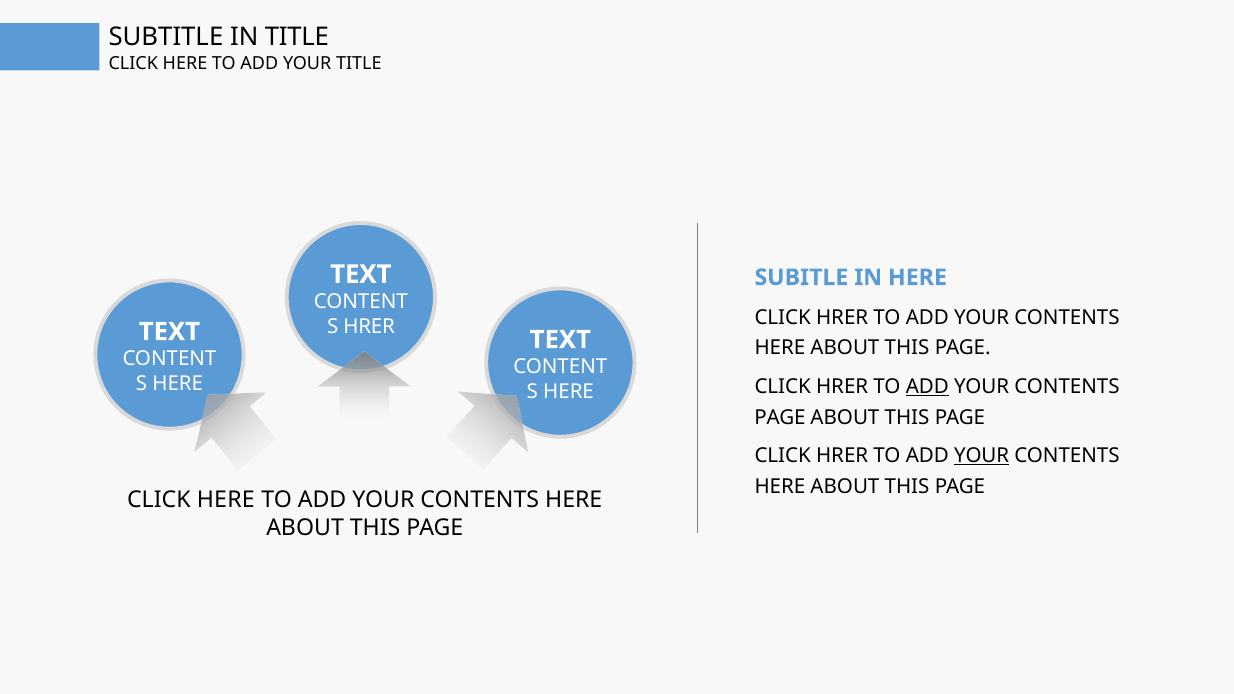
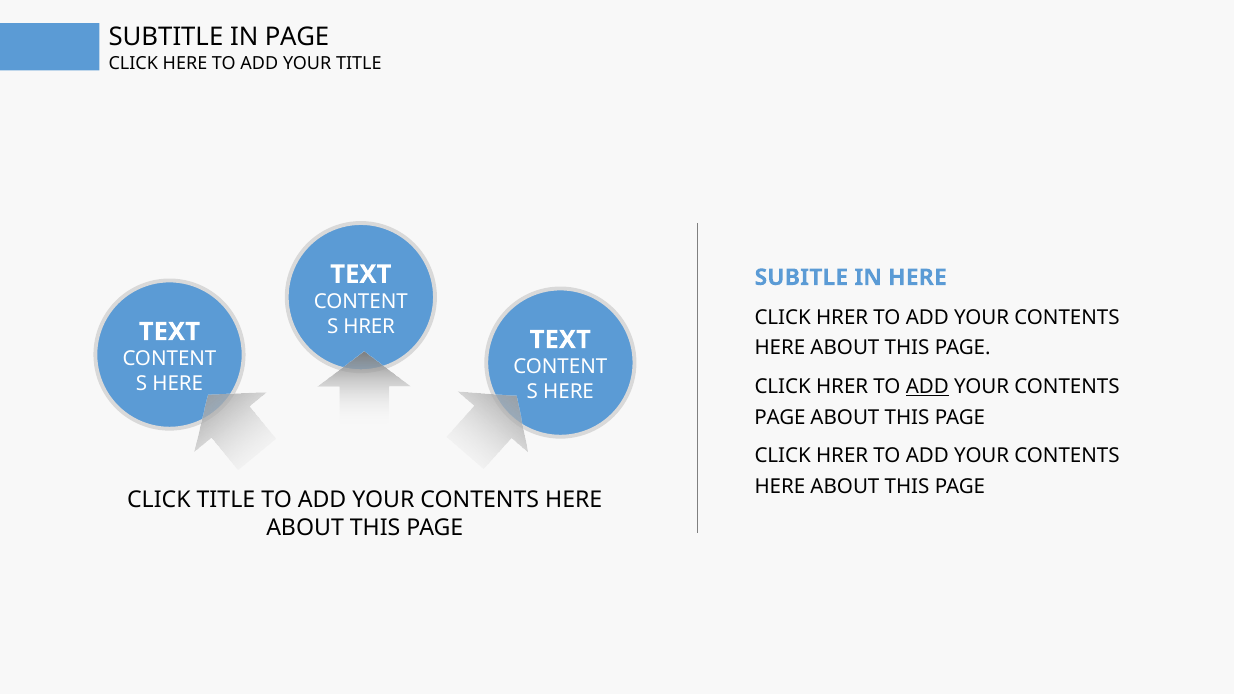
IN TITLE: TITLE -> PAGE (297, 37)
YOUR underline: present -> none (982, 456)
HERE: HERE -> TITLE (226, 500)
